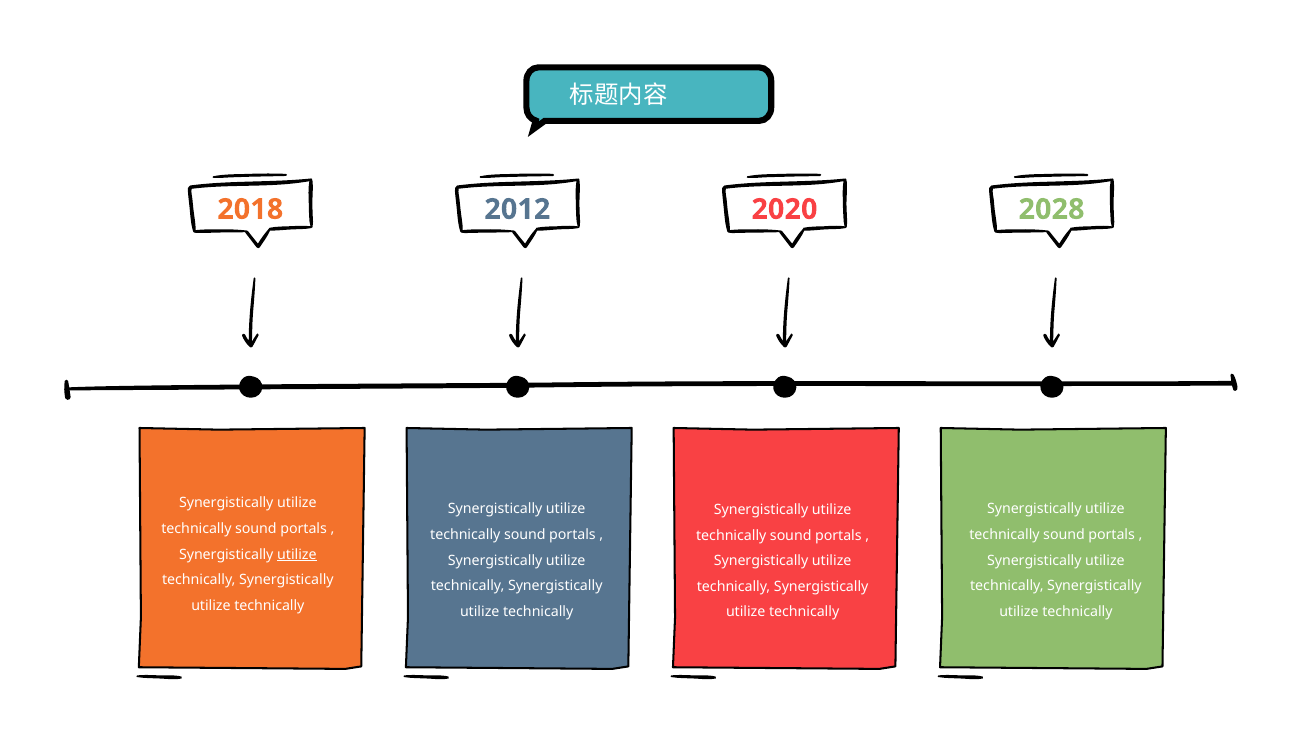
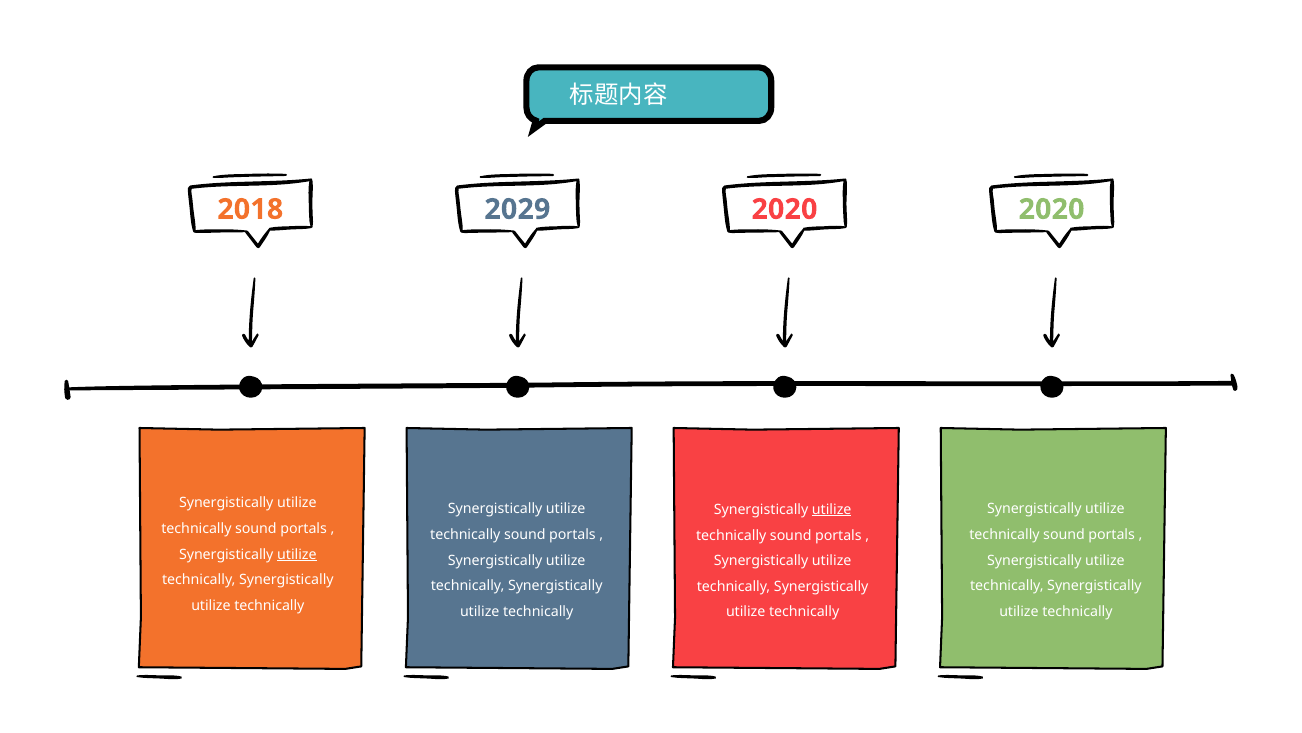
2012: 2012 -> 2029 (517, 209)
2020 2028: 2028 -> 2020 (1052, 209)
utilize underline: none -> present (832, 509)
